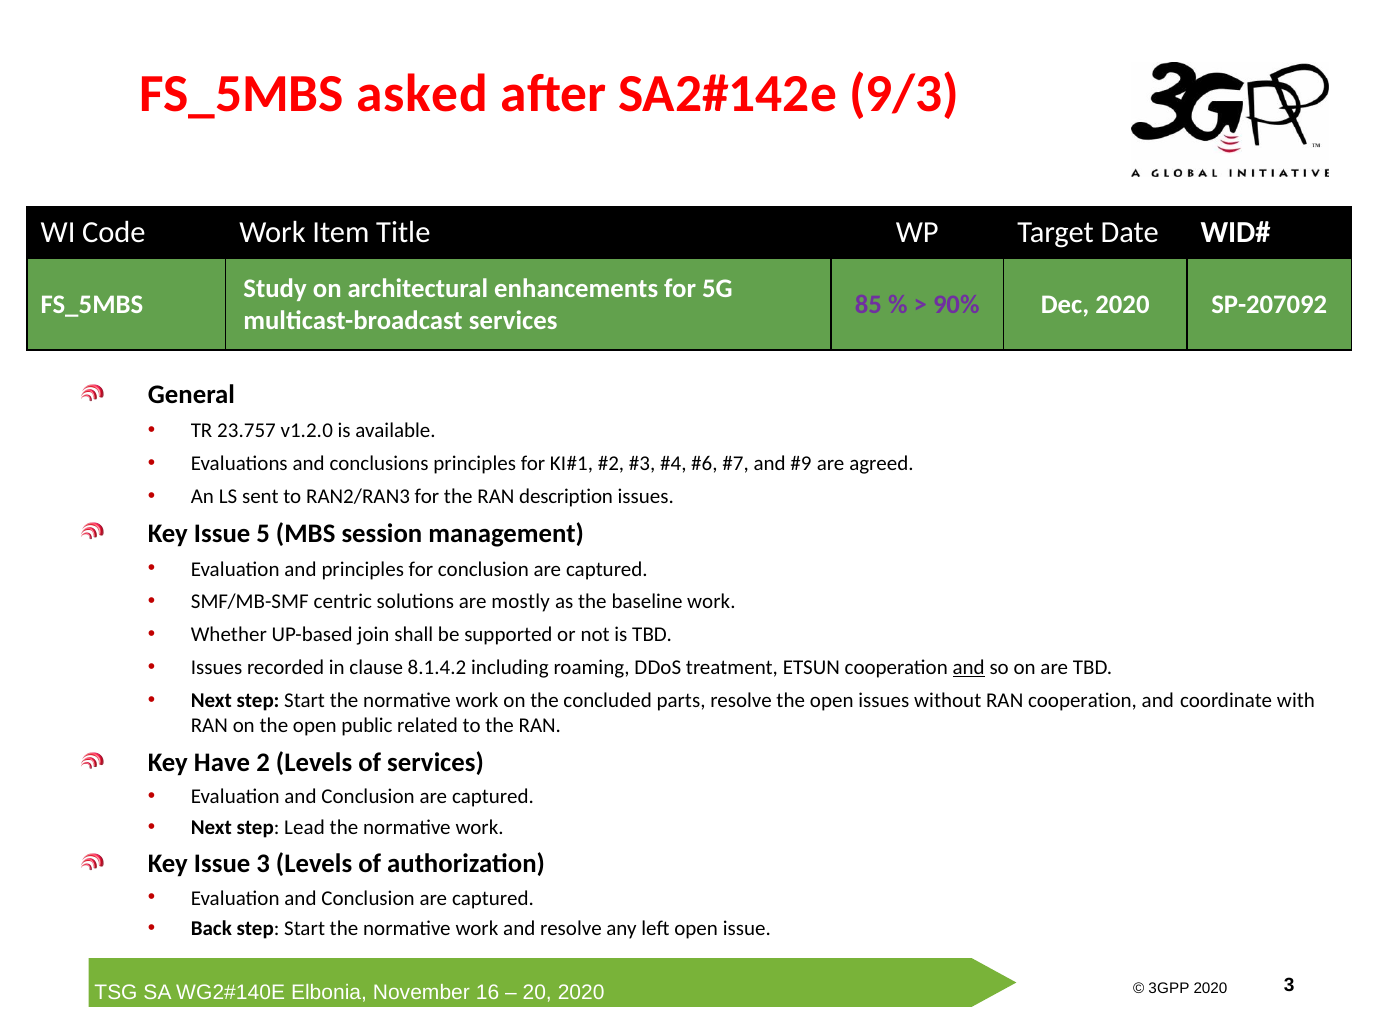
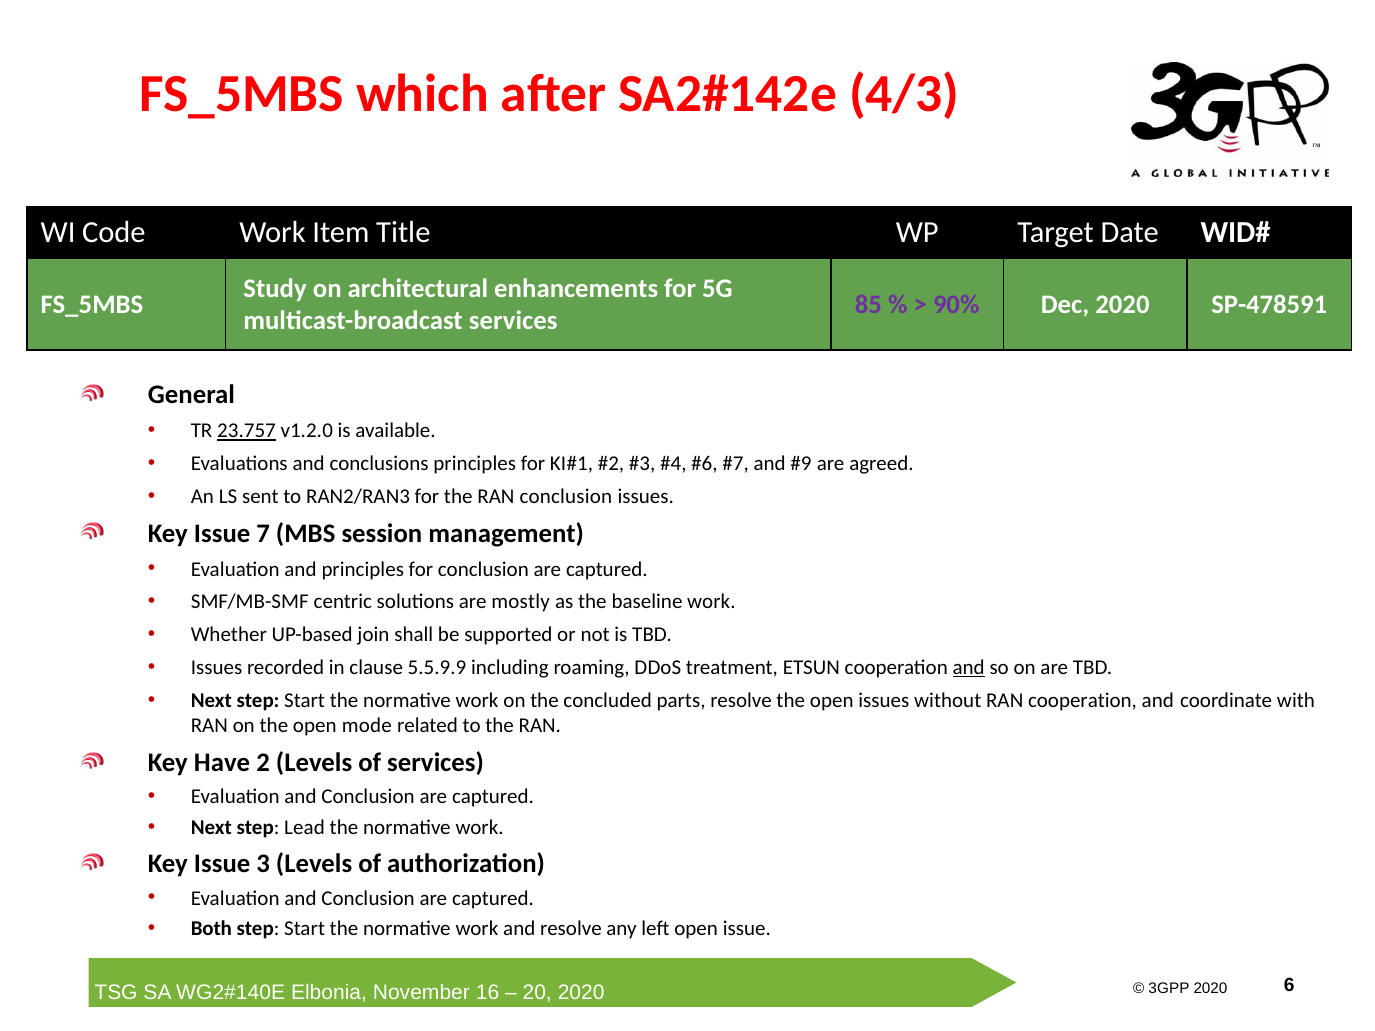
asked: asked -> which (422, 94)
9/3: 9/3 -> 4/3 (904, 94)
SP-207092: SP-207092 -> SP-478591 (1269, 305)
23.757 underline: none -> present (247, 431)
RAN description: description -> conclusion (566, 497)
5: 5 -> 7 (263, 533)
8.1.4.2: 8.1.4.2 -> 5.5.9.9 (437, 668)
public: public -> mode (367, 726)
Back: Back -> Both (211, 929)
2020 3: 3 -> 6 (1289, 986)
